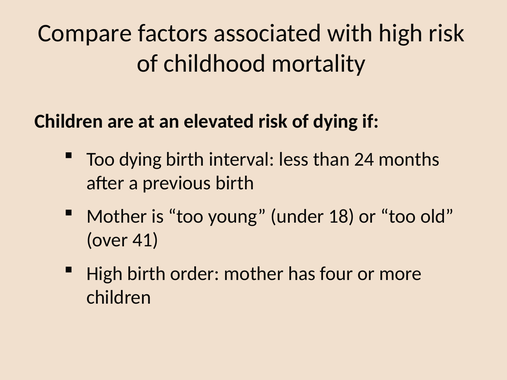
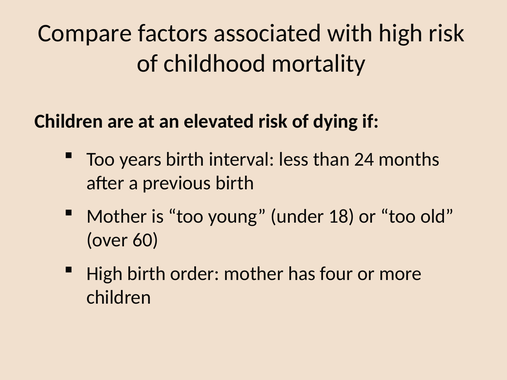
Too dying: dying -> years (140, 159)
41: 41 -> 60 (145, 240)
